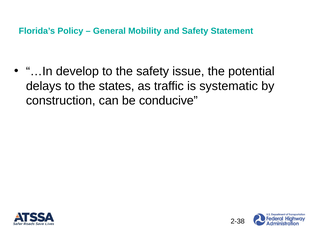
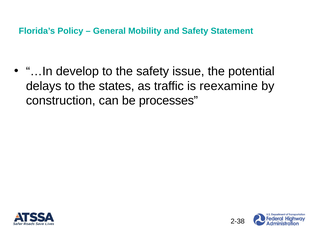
systematic: systematic -> reexamine (229, 86)
conducive: conducive -> processes (168, 101)
